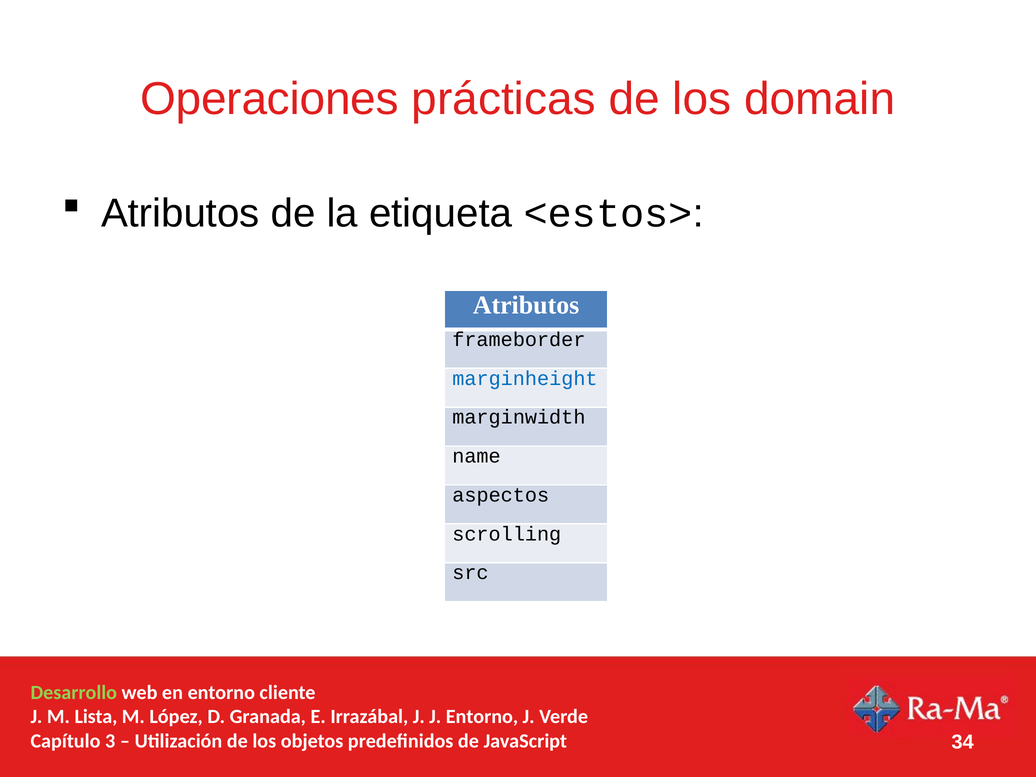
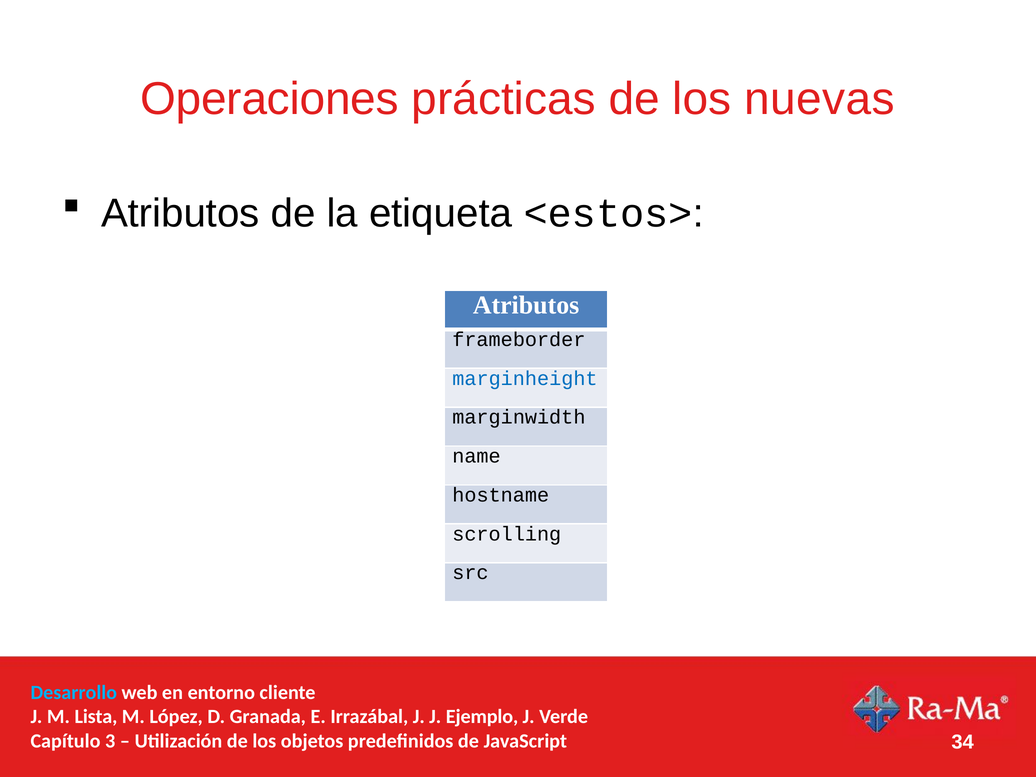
domain: domain -> nuevas (819, 99)
aspectos: aspectos -> hostname (501, 495)
Desarrollo colour: light green -> light blue (74, 693)
J Entorno: Entorno -> Ejemplo (482, 717)
